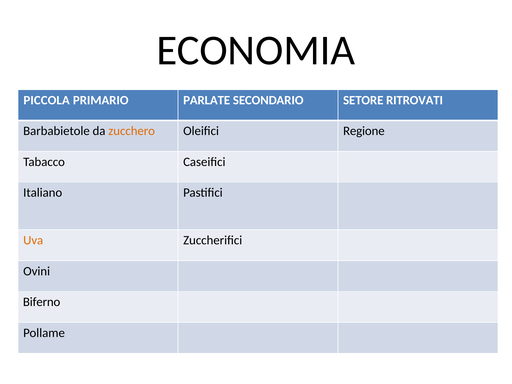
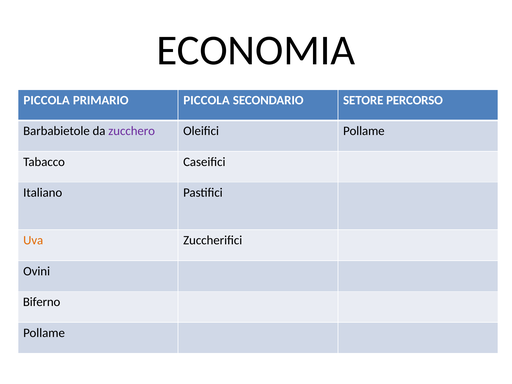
PRIMARIO PARLATE: PARLATE -> PICCOLA (207, 100)
RITROVATI: RITROVATI -> PERCORSO (415, 100)
zucchero colour: orange -> purple (132, 131)
Oleifici Regione: Regione -> Pollame (364, 131)
